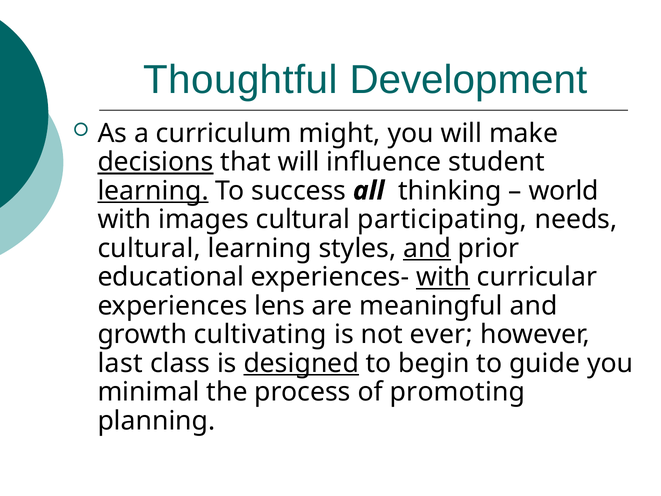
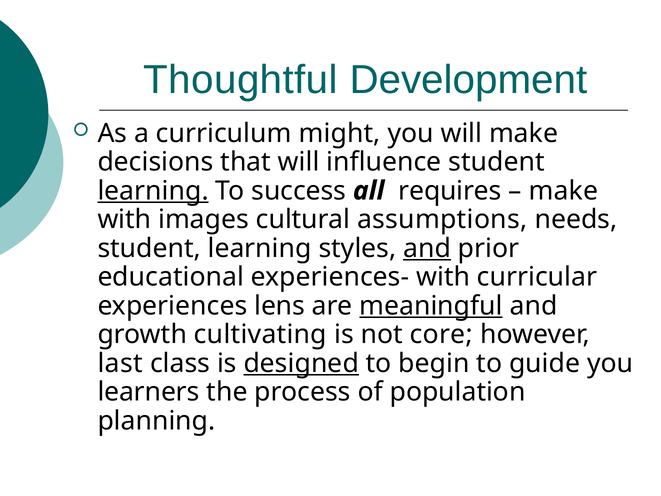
decisions underline: present -> none (156, 162)
thinking: thinking -> requires (450, 191)
world: world -> make (563, 191)
participating: participating -> assumptions (442, 219)
cultural: cultural -> student (149, 248)
with underline: present -> none (443, 277)
meaningful underline: none -> present (431, 306)
ever: ever -> core (441, 334)
minimal: minimal -> learners (149, 392)
promoting: promoting -> population (458, 392)
